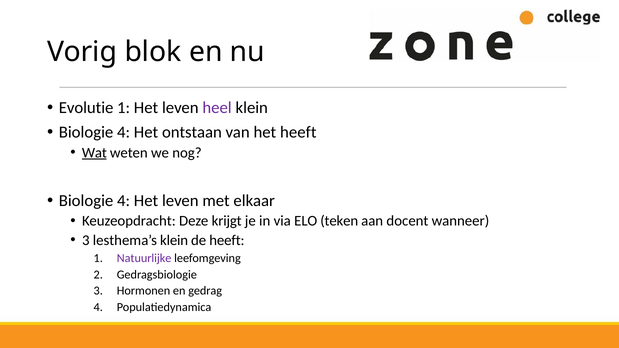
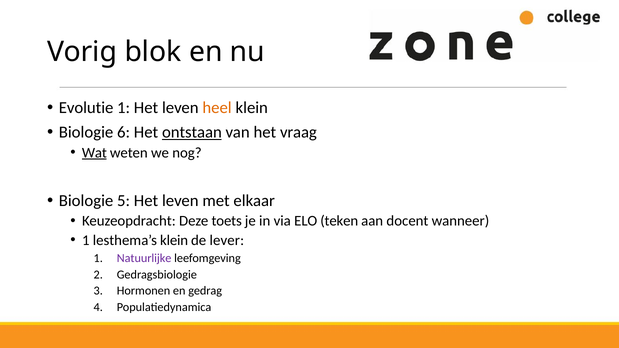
heel colour: purple -> orange (217, 108)
4: 4 -> 6 (124, 132)
ontstaan underline: none -> present (192, 132)
het heeft: heeft -> vraag (298, 132)
4: 4 -> 5 (124, 201)
krijgt: krijgt -> toets (227, 221)
3: 3 -> 1 (86, 240)
de heeft: heeft -> lever (227, 240)
